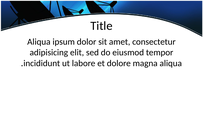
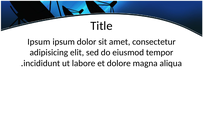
Aliqua: Aliqua -> Ipsum (39, 42)
